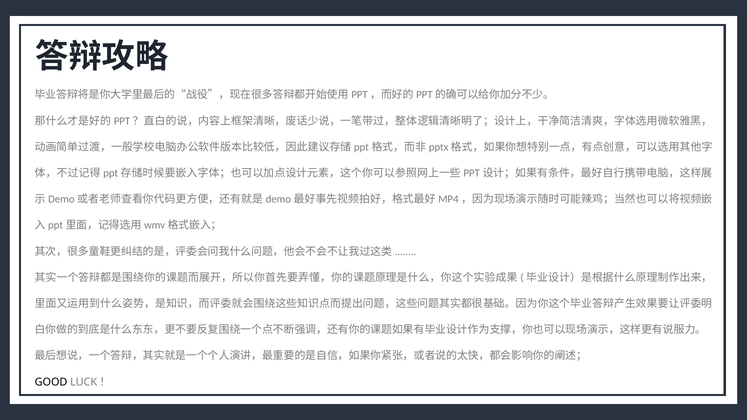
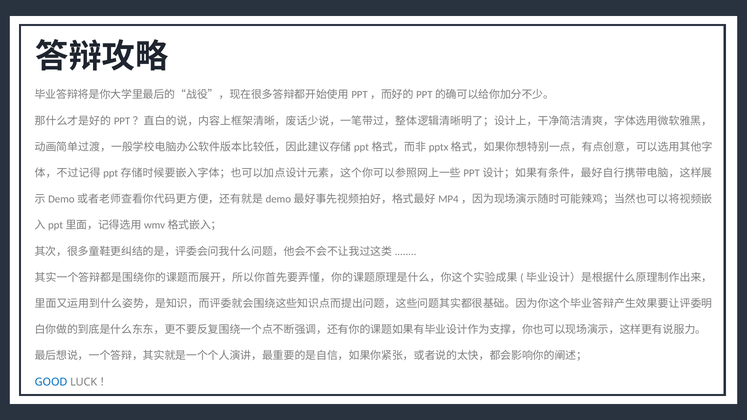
GOOD colour: black -> blue (51, 382)
